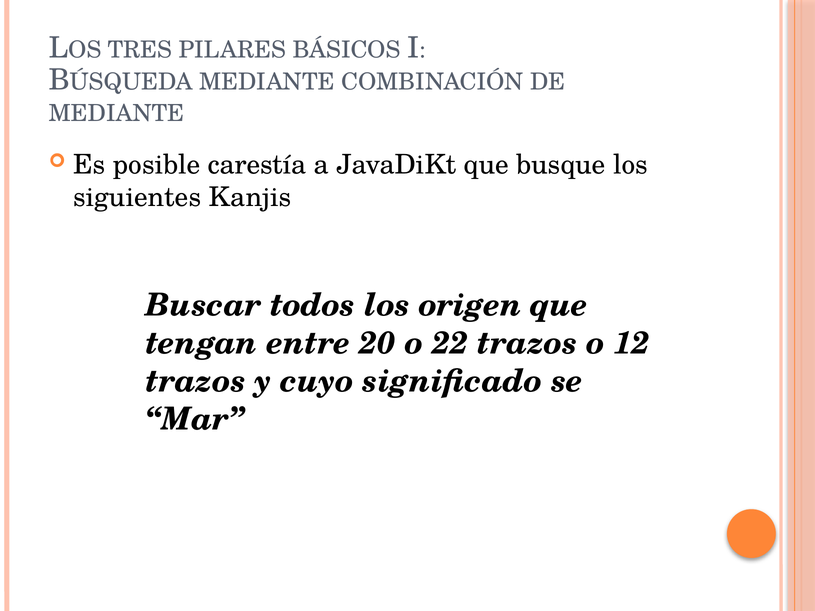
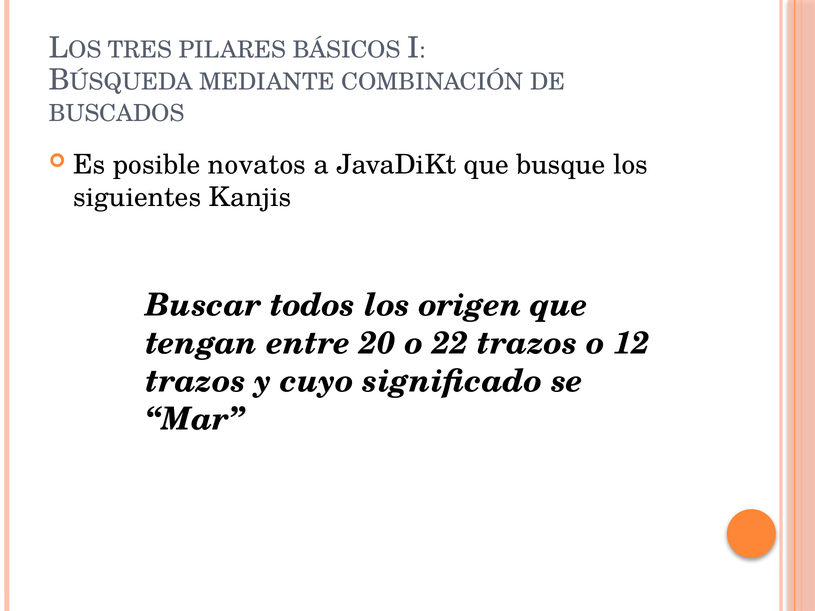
MEDIANTE: MEDIANTE -> BUSCADOS (117, 114)
carestía: carestía -> novatos (257, 165)
